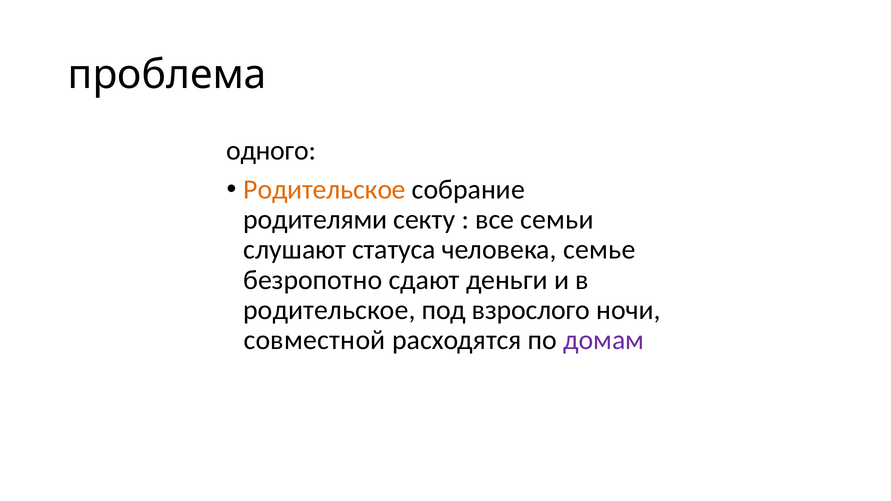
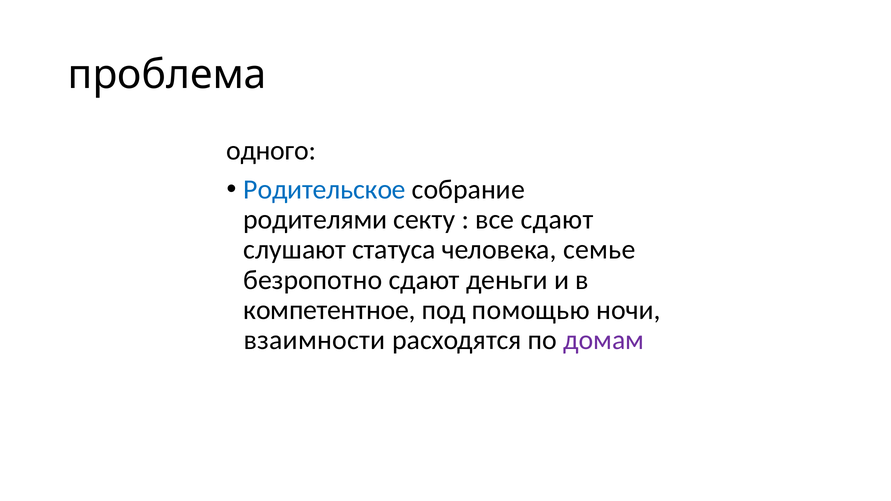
Родительское colour: orange -> blue (325, 190)
все семьи: семьи -> сдают (557, 220)
родительское: родительское -> компетентное (330, 310)
взрослого: взрослого -> помощью (531, 310)
совместной: совместной -> взаимности (315, 340)
